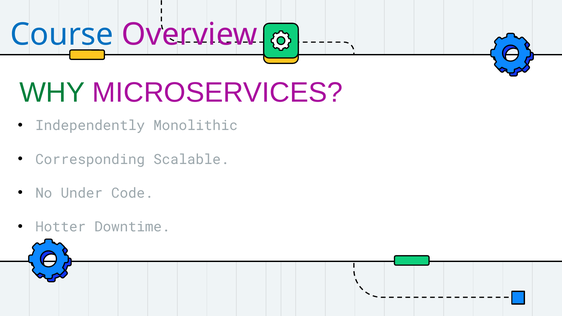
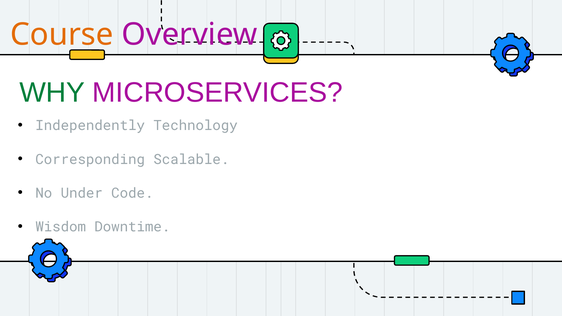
Course colour: blue -> orange (62, 34)
Monolithic: Monolithic -> Technology (196, 126)
Hotter: Hotter -> Wisdom (61, 227)
